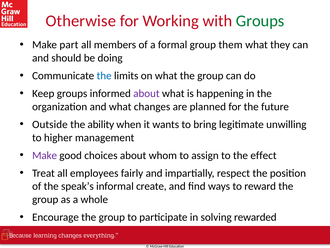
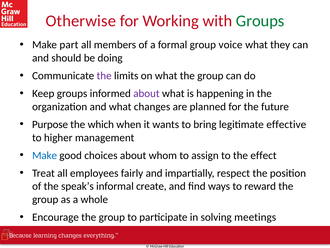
them: them -> voice (231, 45)
the colour: blue -> purple (104, 76)
Outside: Outside -> Purpose (50, 124)
ability: ability -> which (101, 124)
unwilling: unwilling -> effective (286, 124)
Make colour: purple -> blue (45, 155)
rewarded: rewarded -> meetings (255, 217)
